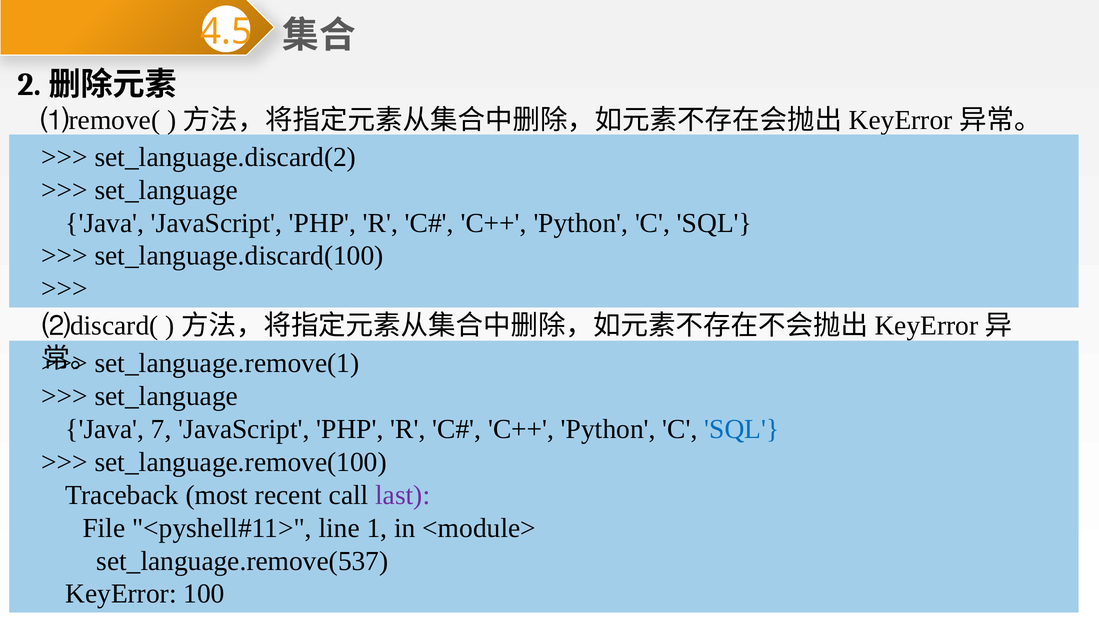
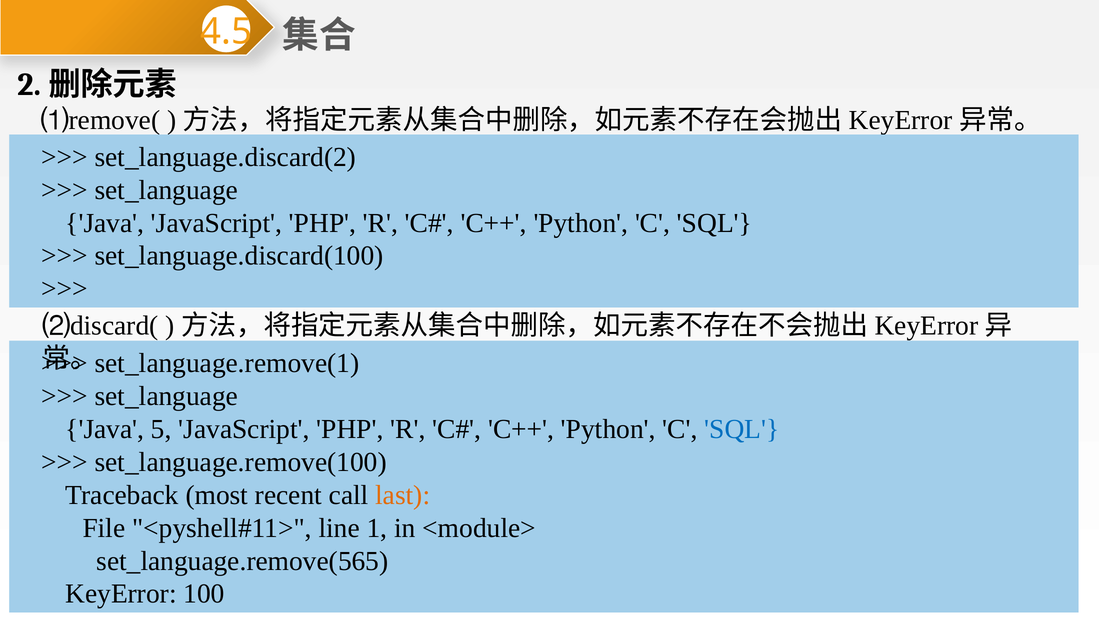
7: 7 -> 5 (161, 429)
last colour: purple -> orange (403, 495)
set_language.remove(537: set_language.remove(537 -> set_language.remove(565 (242, 561)
